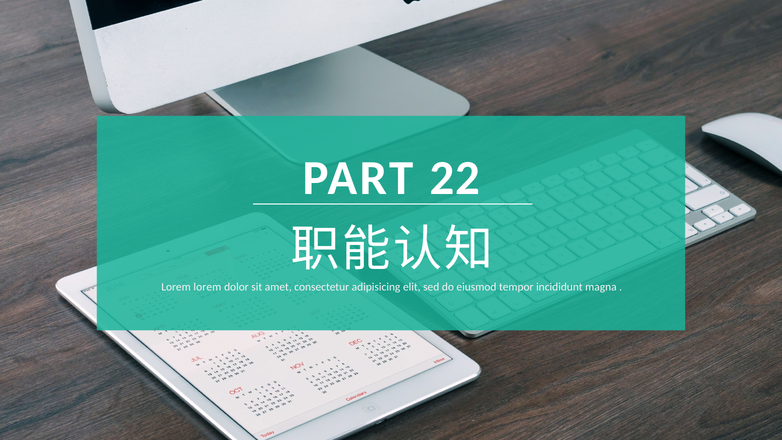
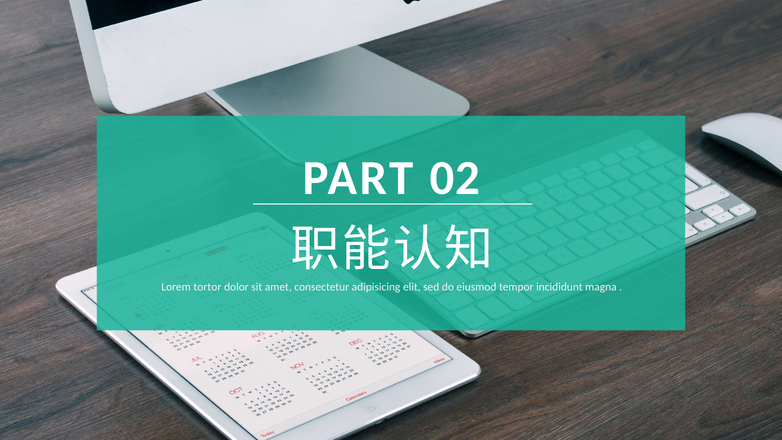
22: 22 -> 02 (455, 178)
Lorem lorem: lorem -> tortor (207, 287)
